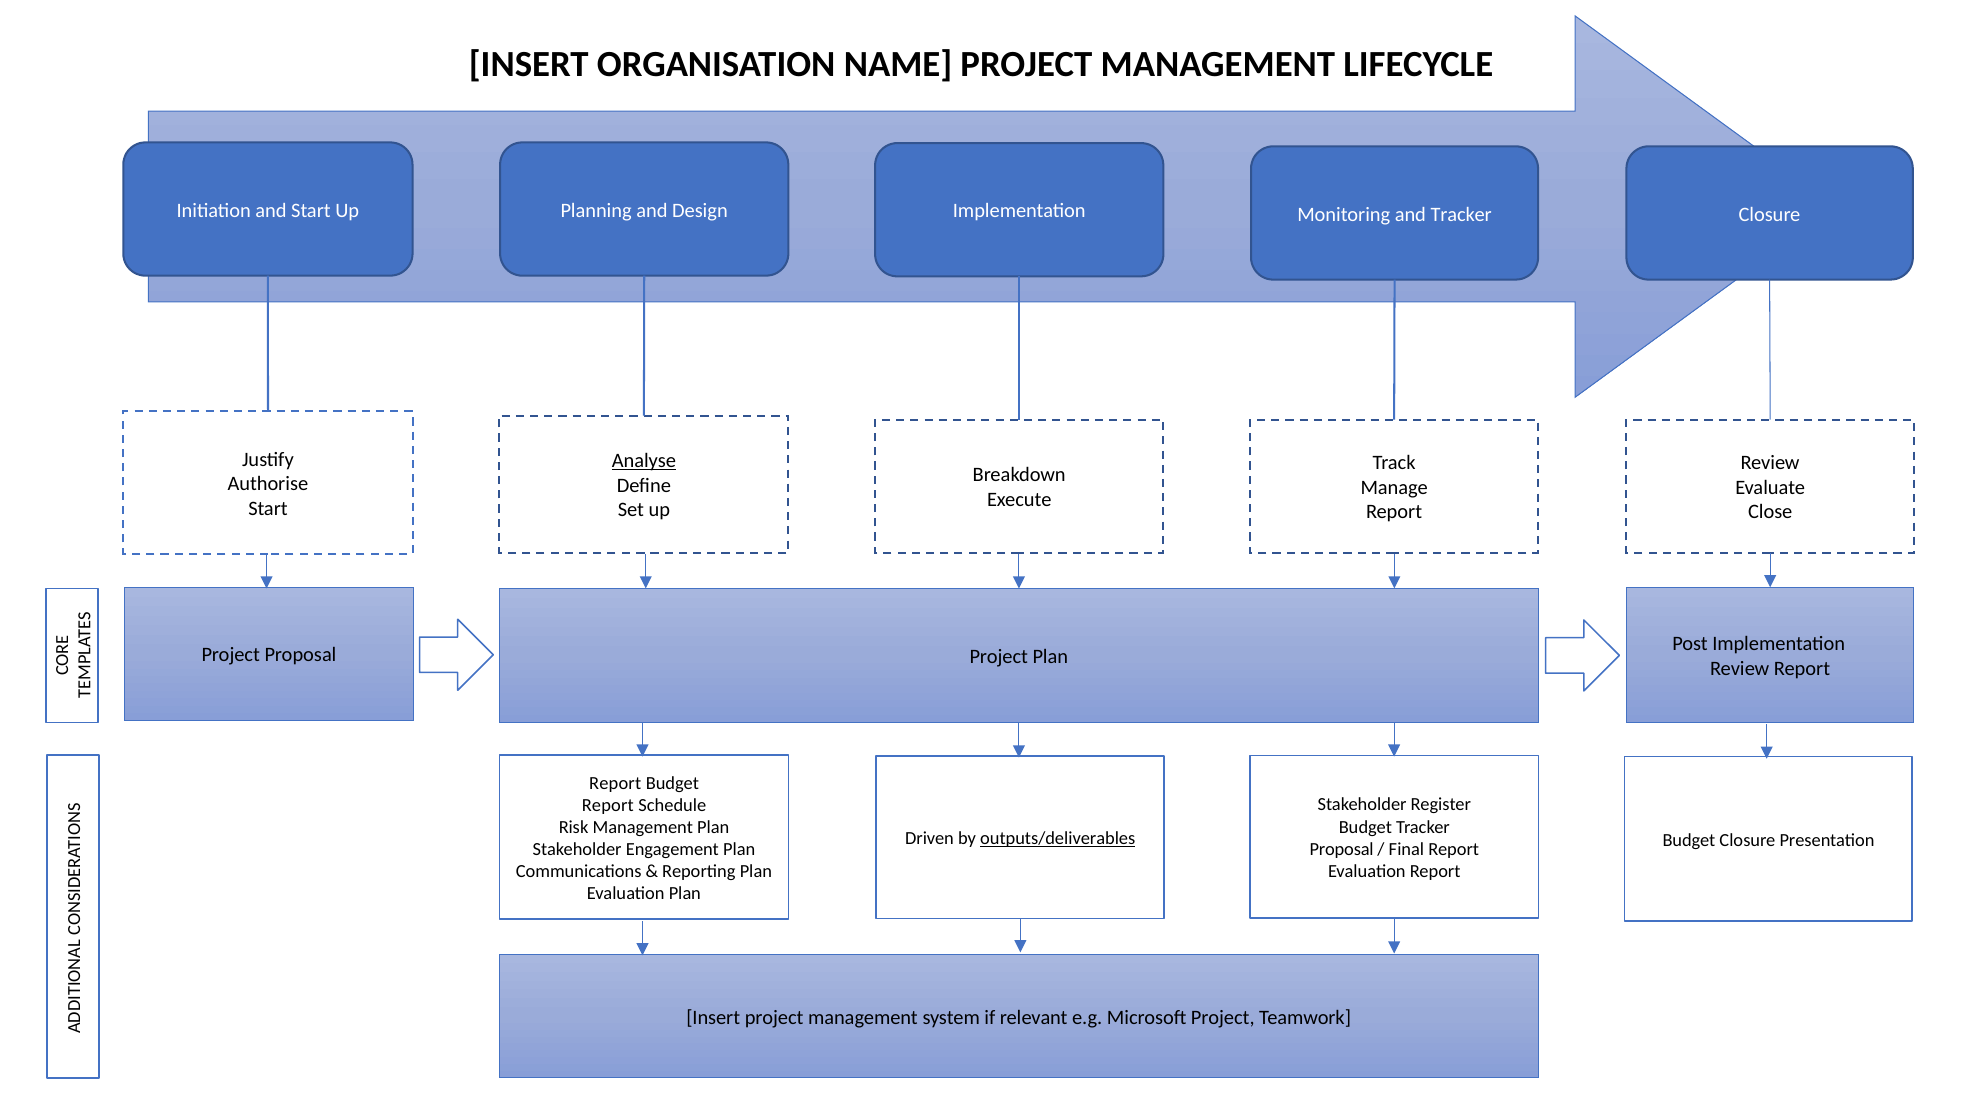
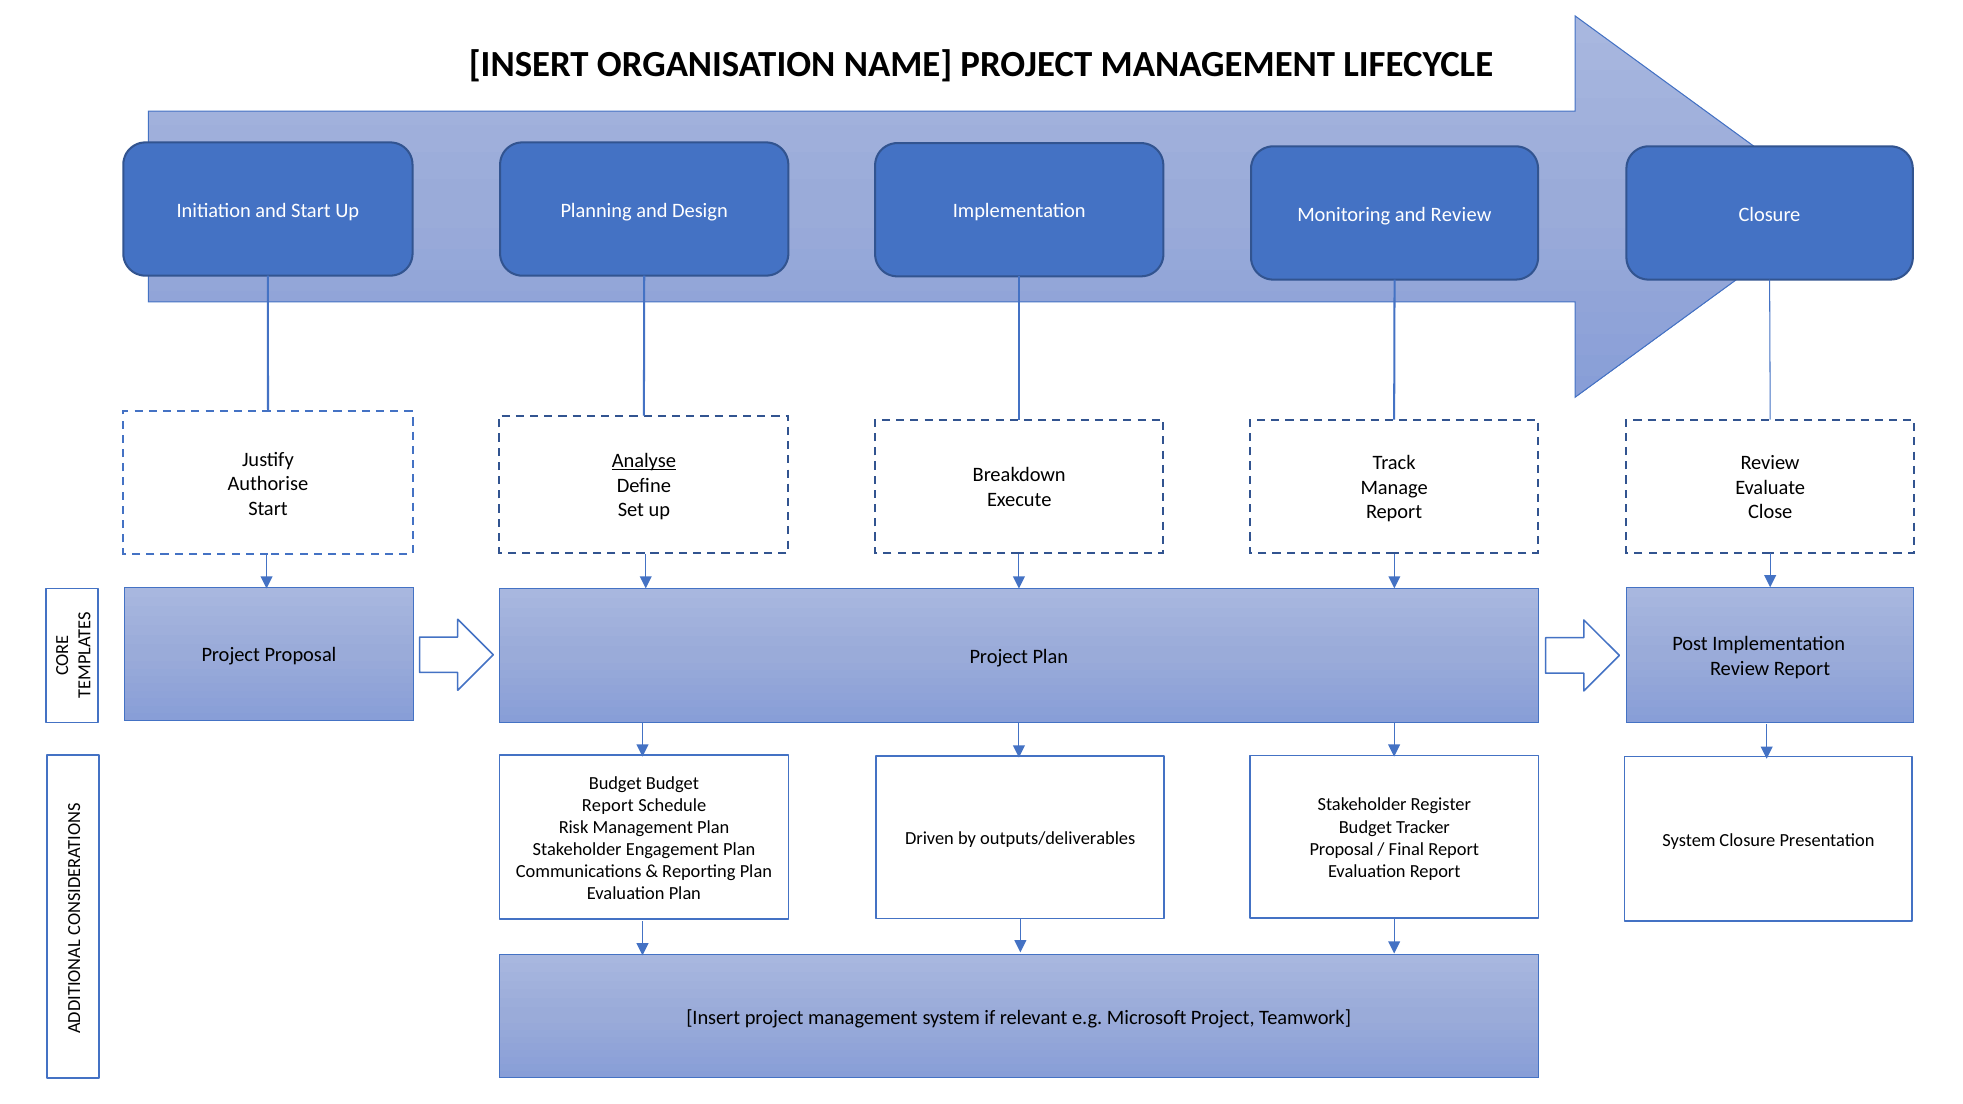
and Tracker: Tracker -> Review (1461, 214)
Report: Report -> Budget (615, 783)
outputs/deliverables underline: present -> none (1058, 838)
Budget: Budget -> System (1689, 840)
